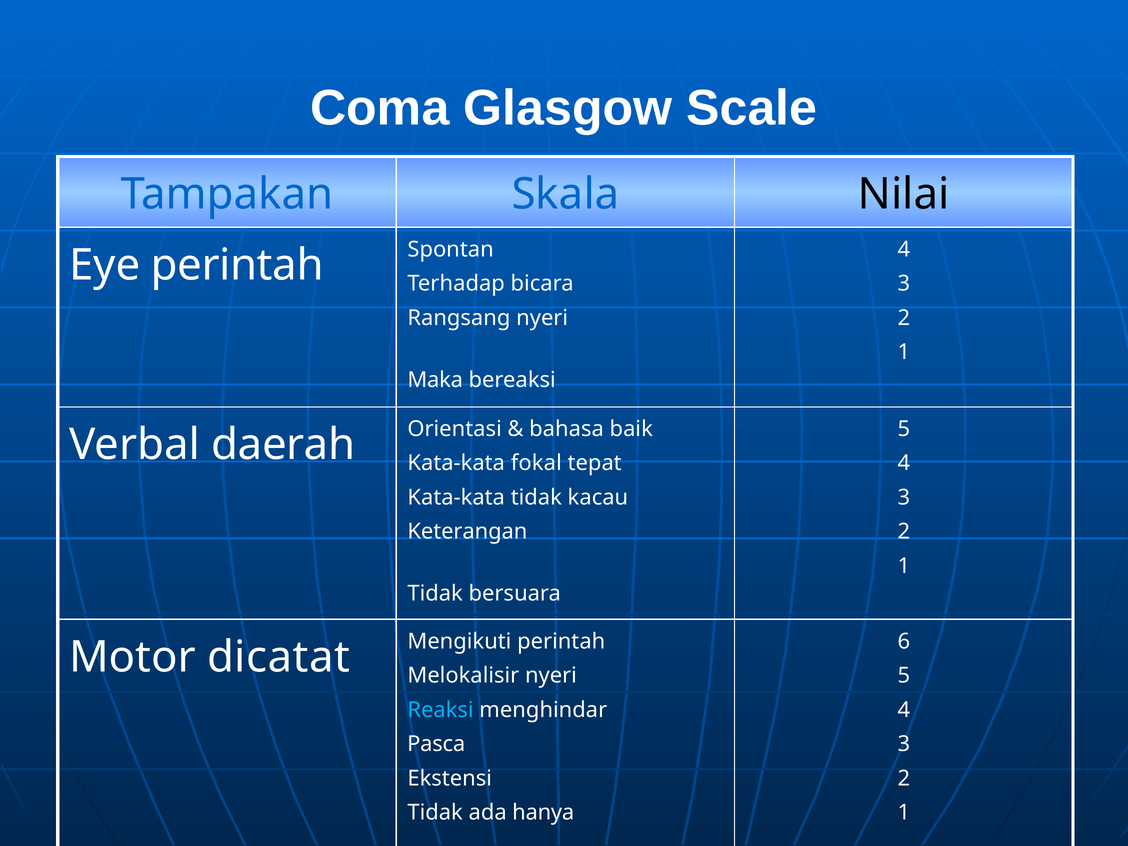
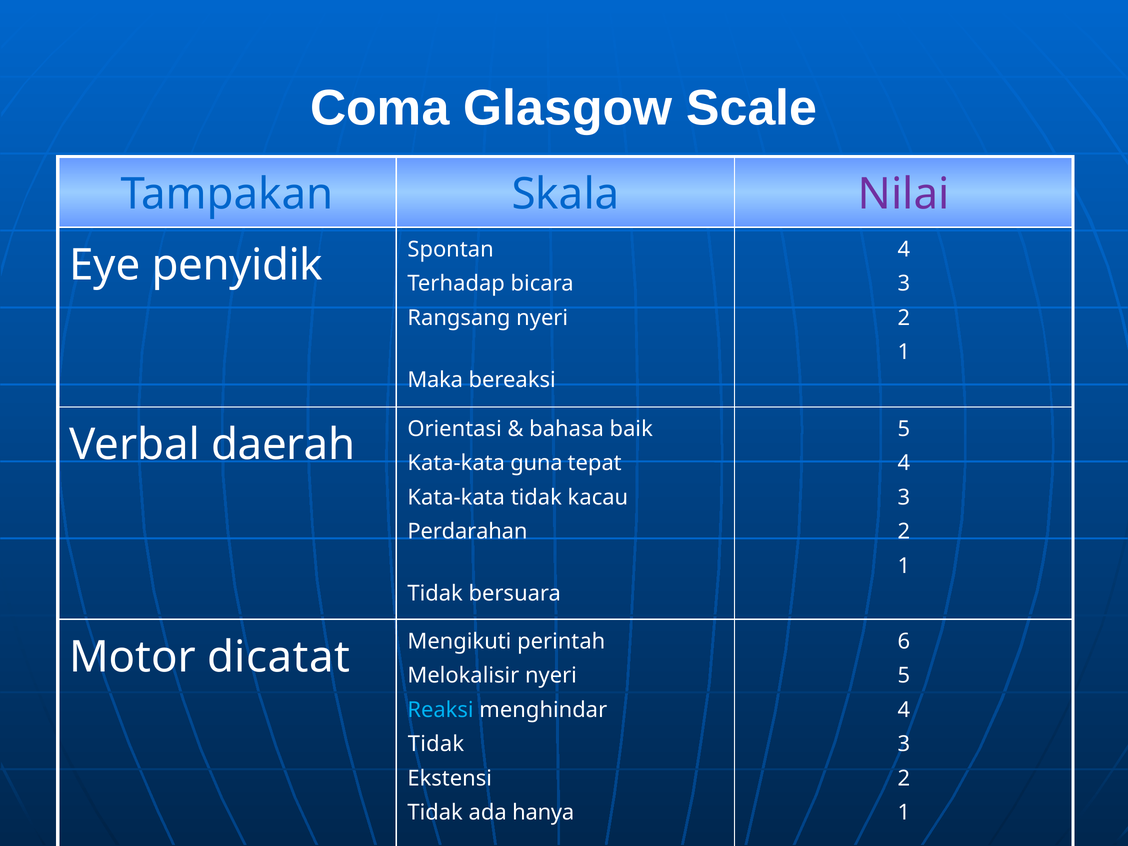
Nilai colour: black -> purple (904, 194)
Eye perintah: perintah -> penyidik (237, 265)
fokal: fokal -> guna (536, 463)
Keterangan: Keterangan -> Perdarahan (467, 532)
Pasca: Pasca -> Tidak (436, 744)
